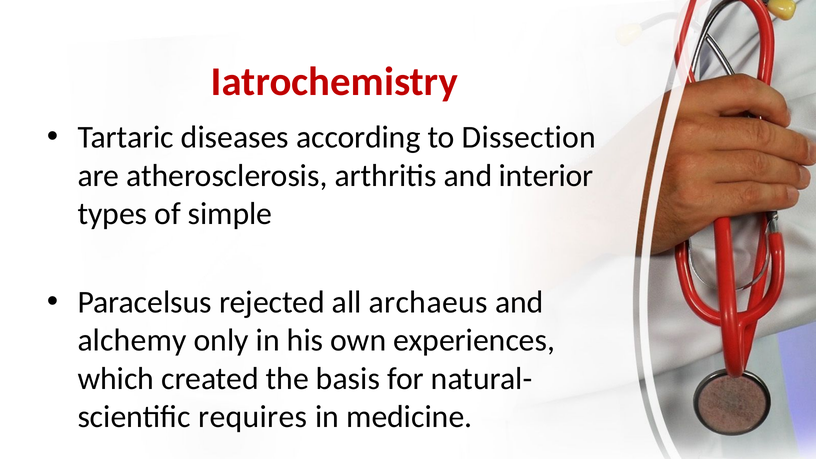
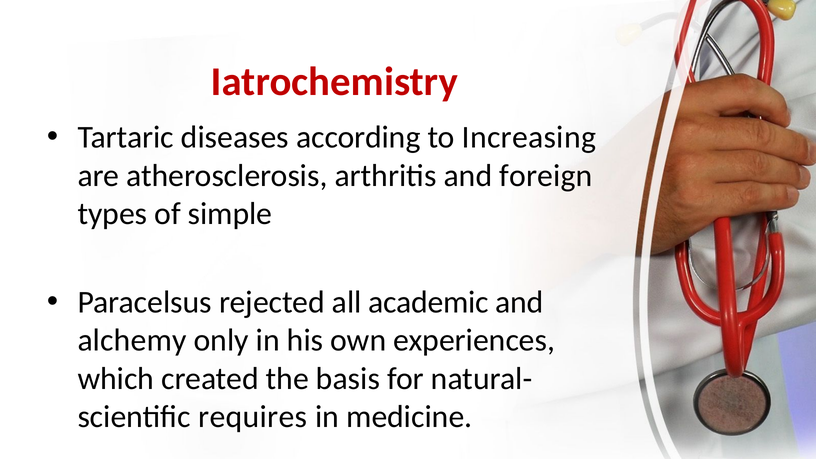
Dissection: Dissection -> Increasing (529, 137)
interior: interior -> foreign (546, 176)
archaeus: archaeus -> academic (429, 302)
